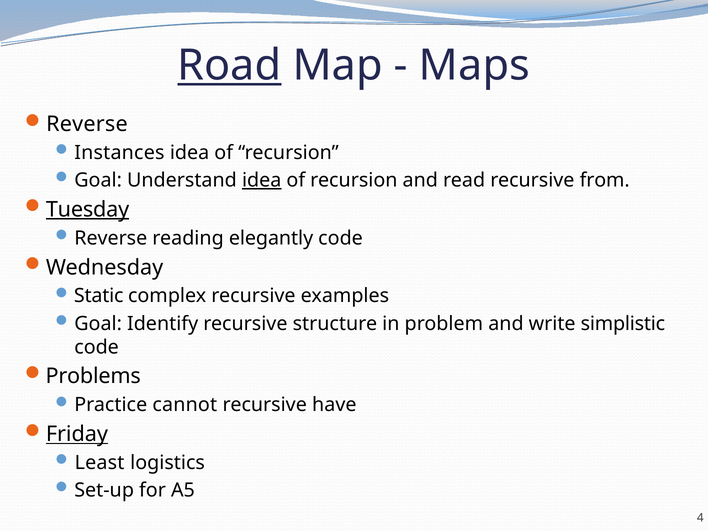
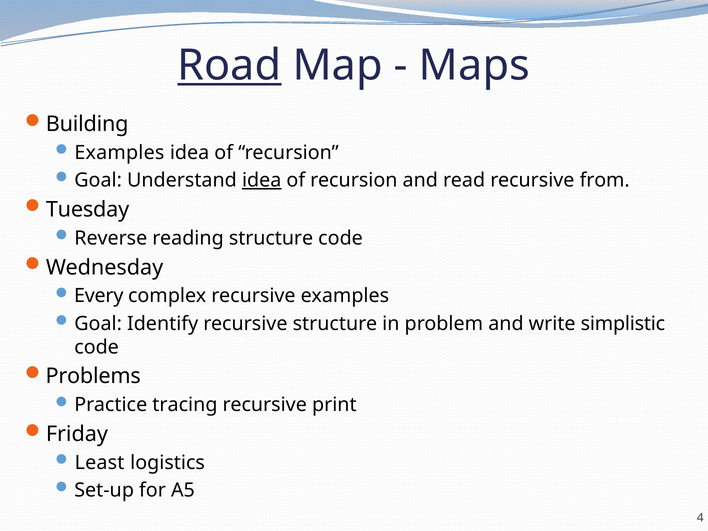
Reverse: Reverse -> Building (87, 124)
Instances: Instances -> Examples (119, 153)
Tuesday underline: present -> none (88, 210)
reading elegantly: elegantly -> structure (271, 238)
Static: Static -> Every (99, 296)
cannot: cannot -> tracing (185, 405)
have: have -> print (334, 405)
Friday underline: present -> none (77, 434)
